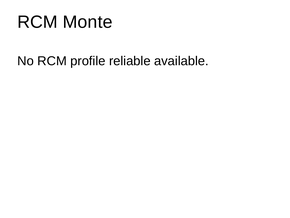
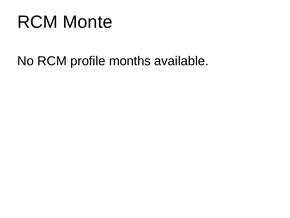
reliable: reliable -> months (130, 61)
